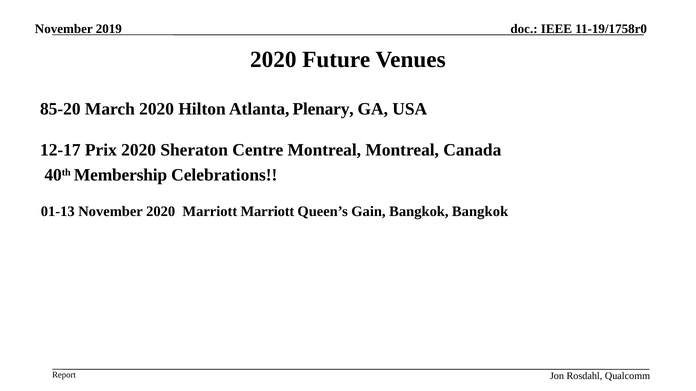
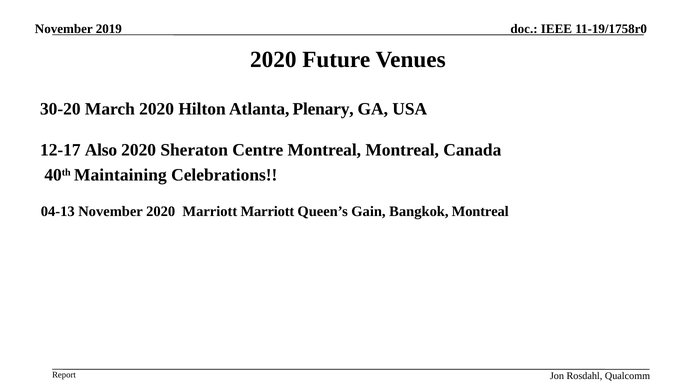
85-20: 85-20 -> 30-20 (60, 109)
Prix: Prix -> Also (101, 150)
Membership: Membership -> Maintaining (120, 175)
01-13: 01-13 -> 04-13 (58, 212)
Bangkok Bangkok: Bangkok -> Montreal (480, 212)
